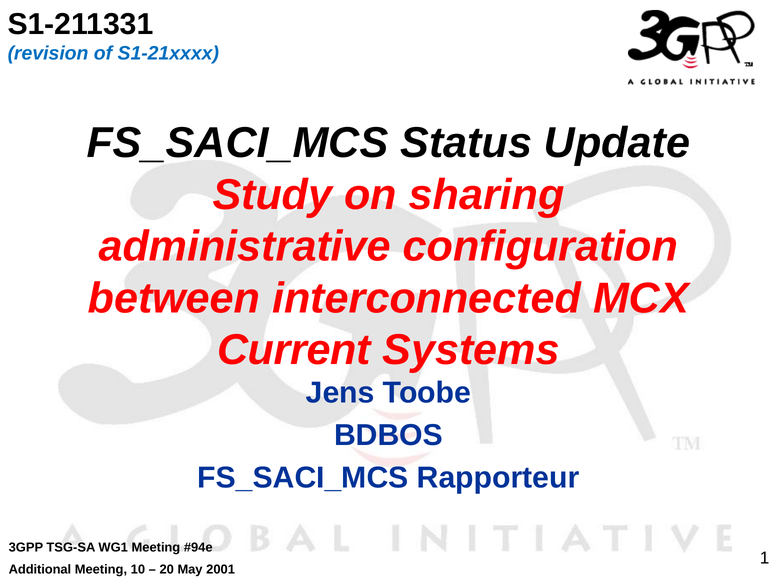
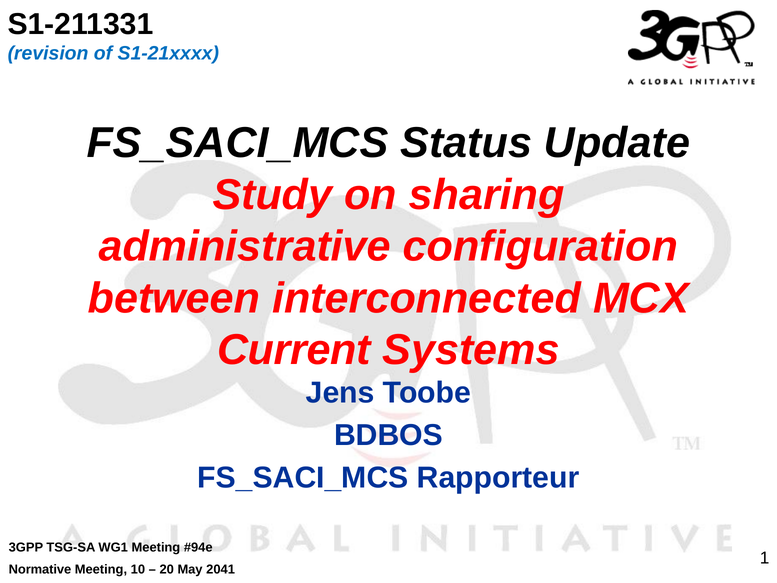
Additional: Additional -> Normative (40, 569)
2001: 2001 -> 2041 (221, 569)
